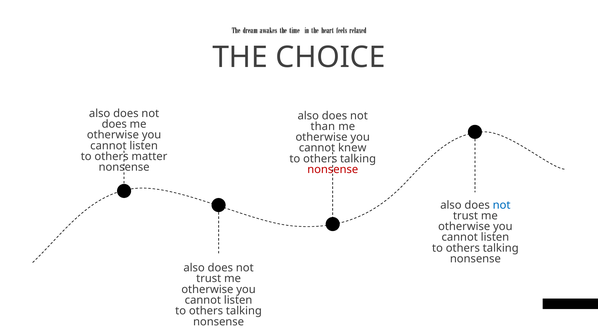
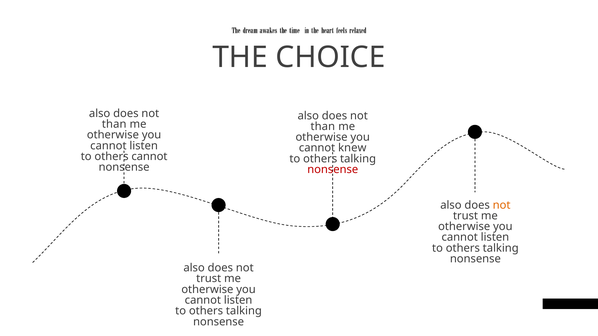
does: does -> than (114, 124)
others matter: matter -> cannot (149, 157)
not colour: blue -> orange (502, 205)
